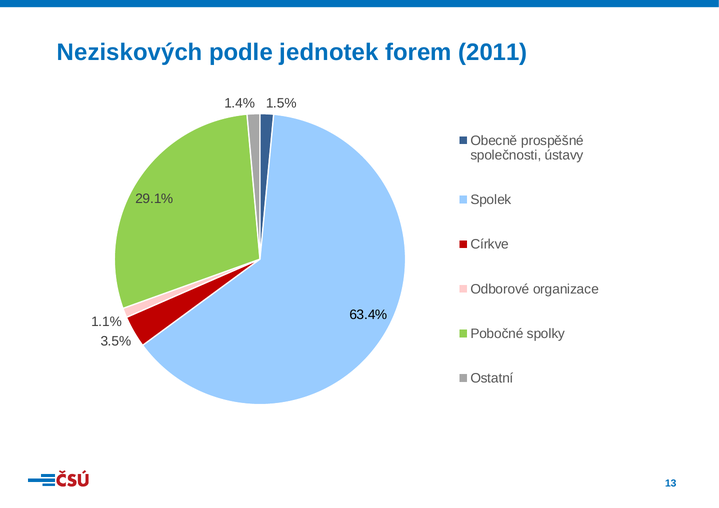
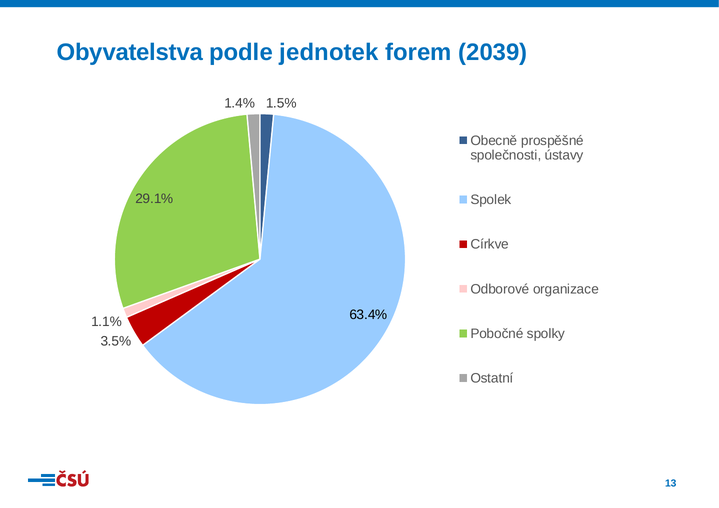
Neziskových: Neziskových -> Obyvatelstva (130, 52)
2011: 2011 -> 2039 (493, 52)
